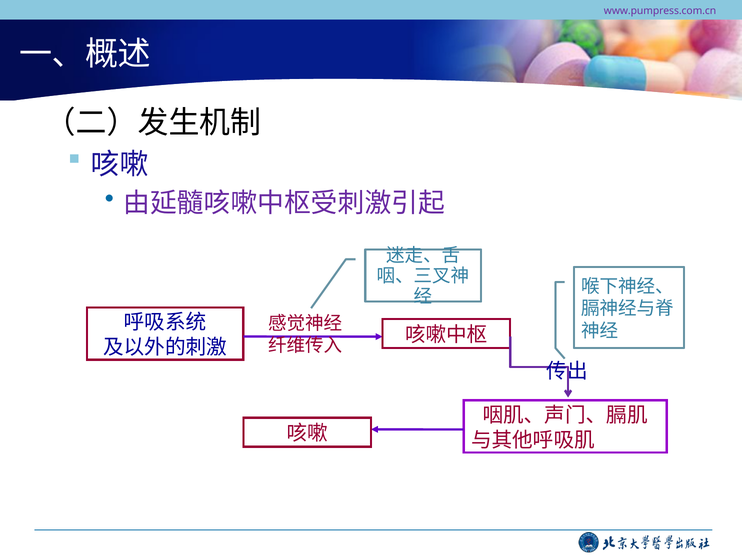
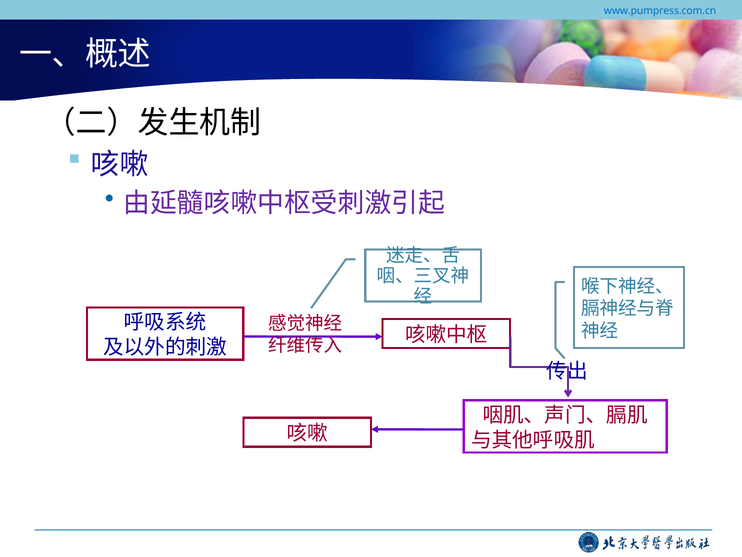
www.pumpress.com.cn colour: purple -> blue (660, 11)
